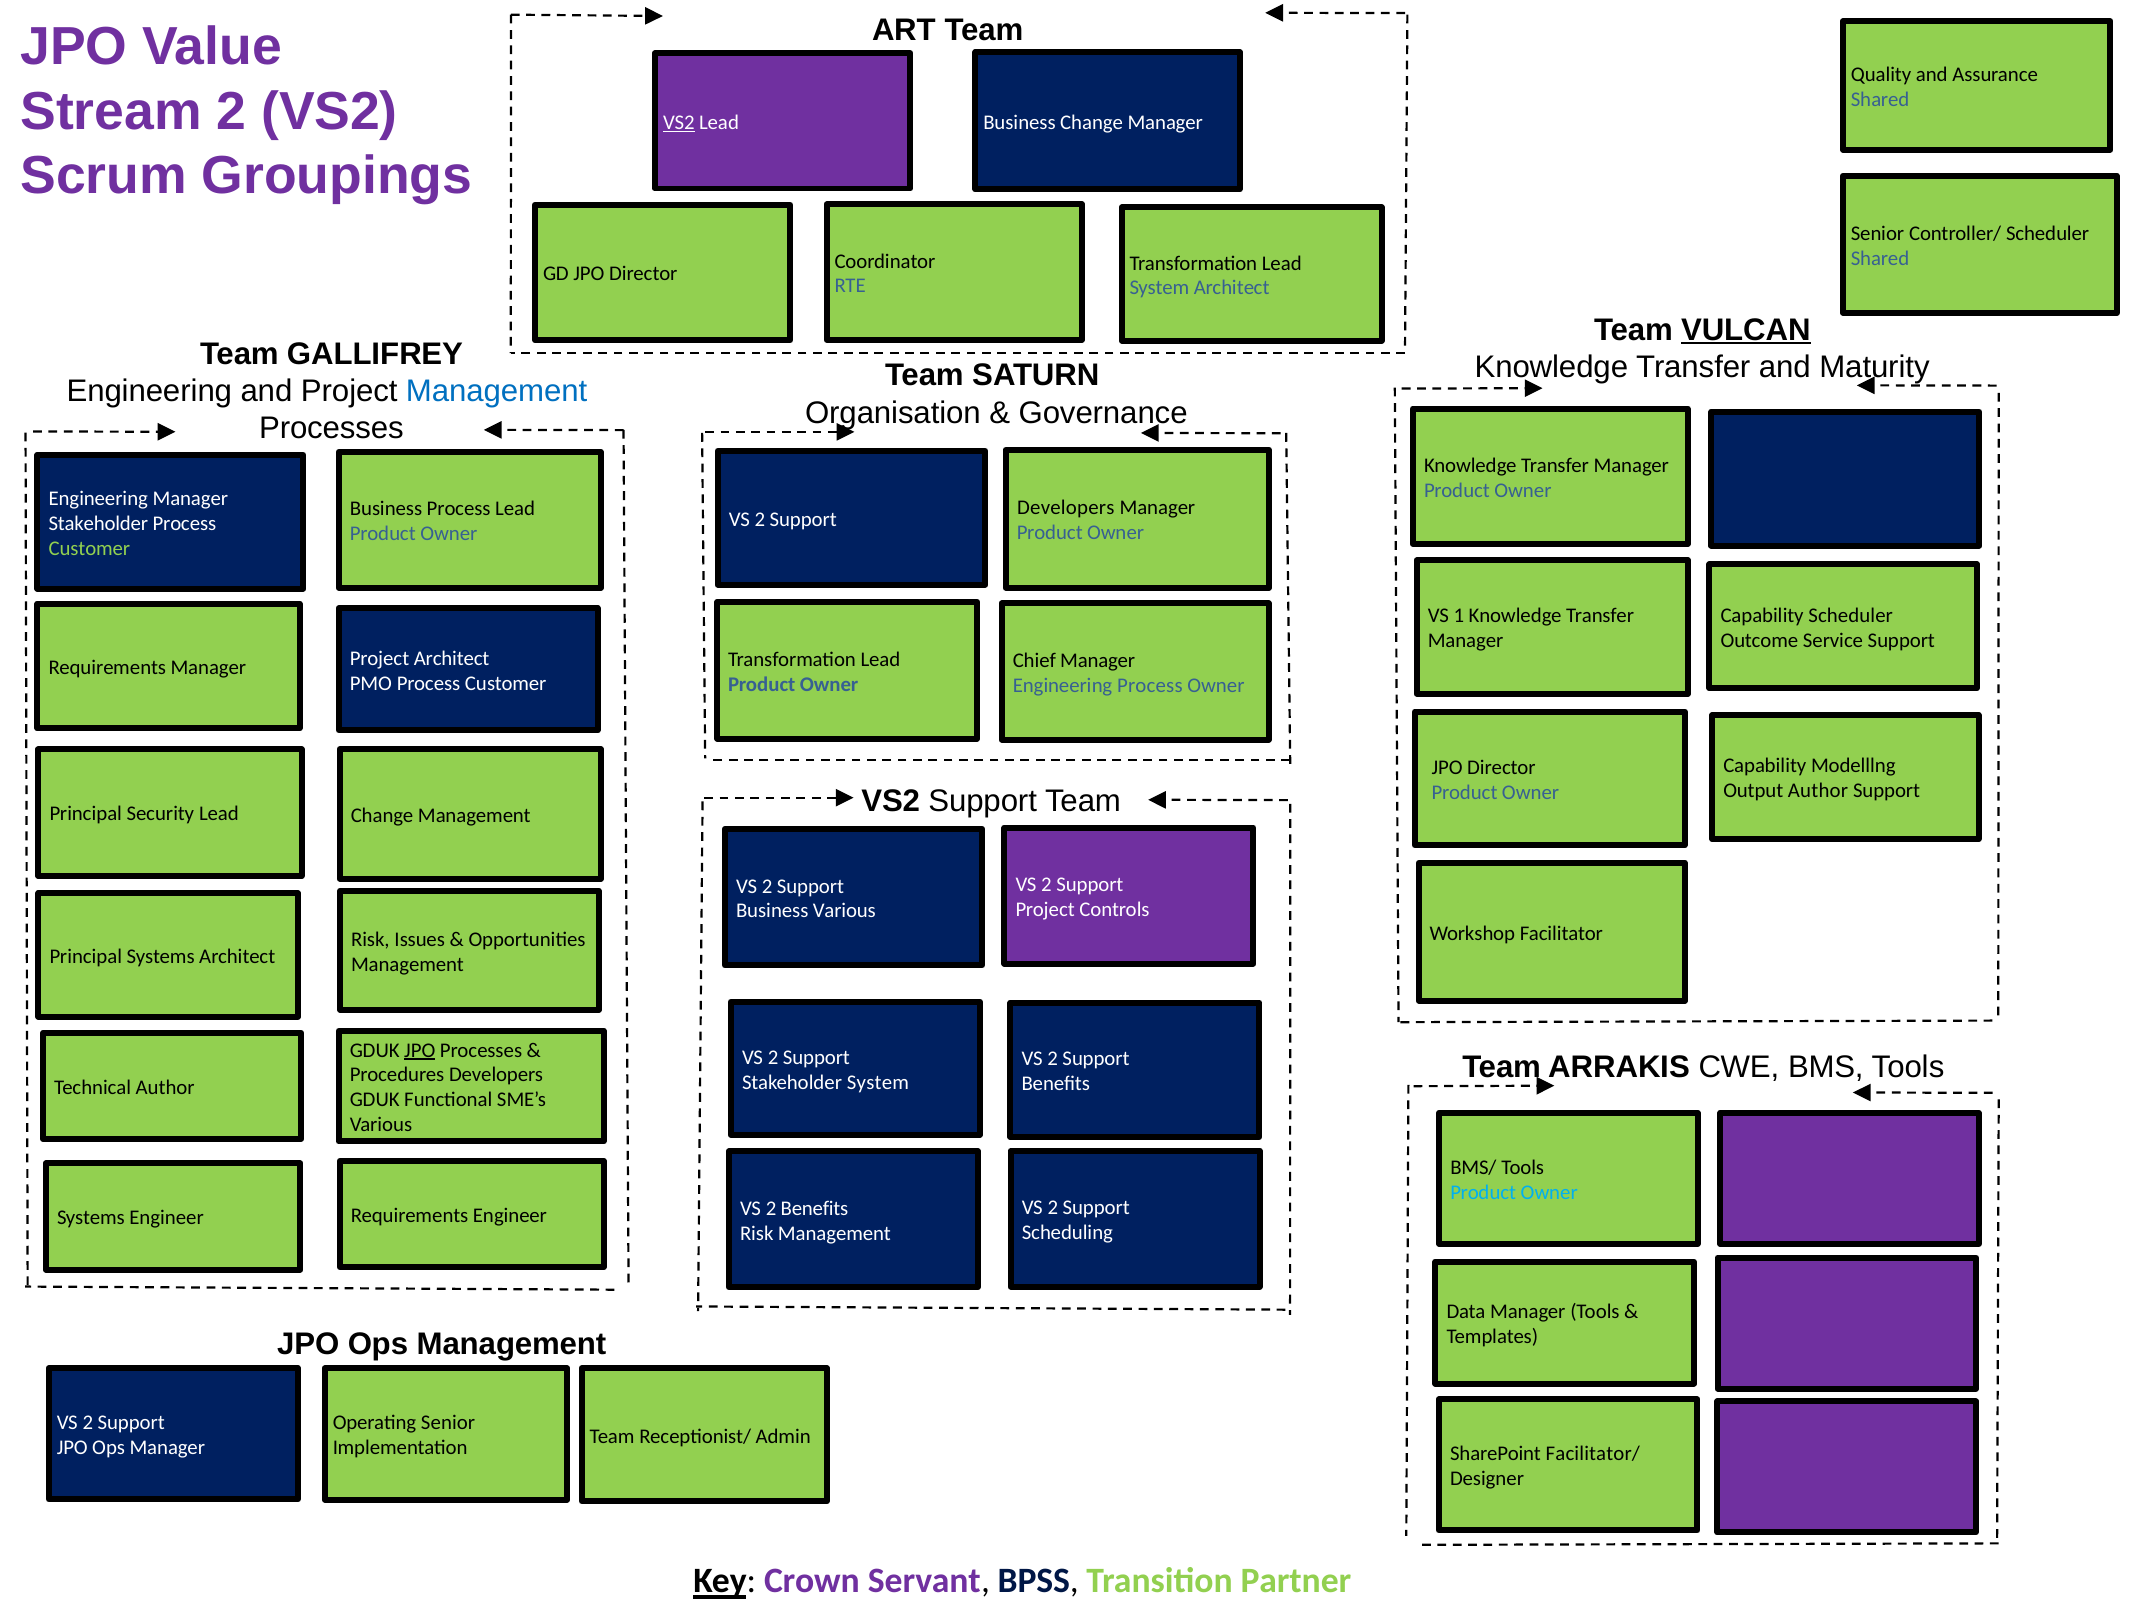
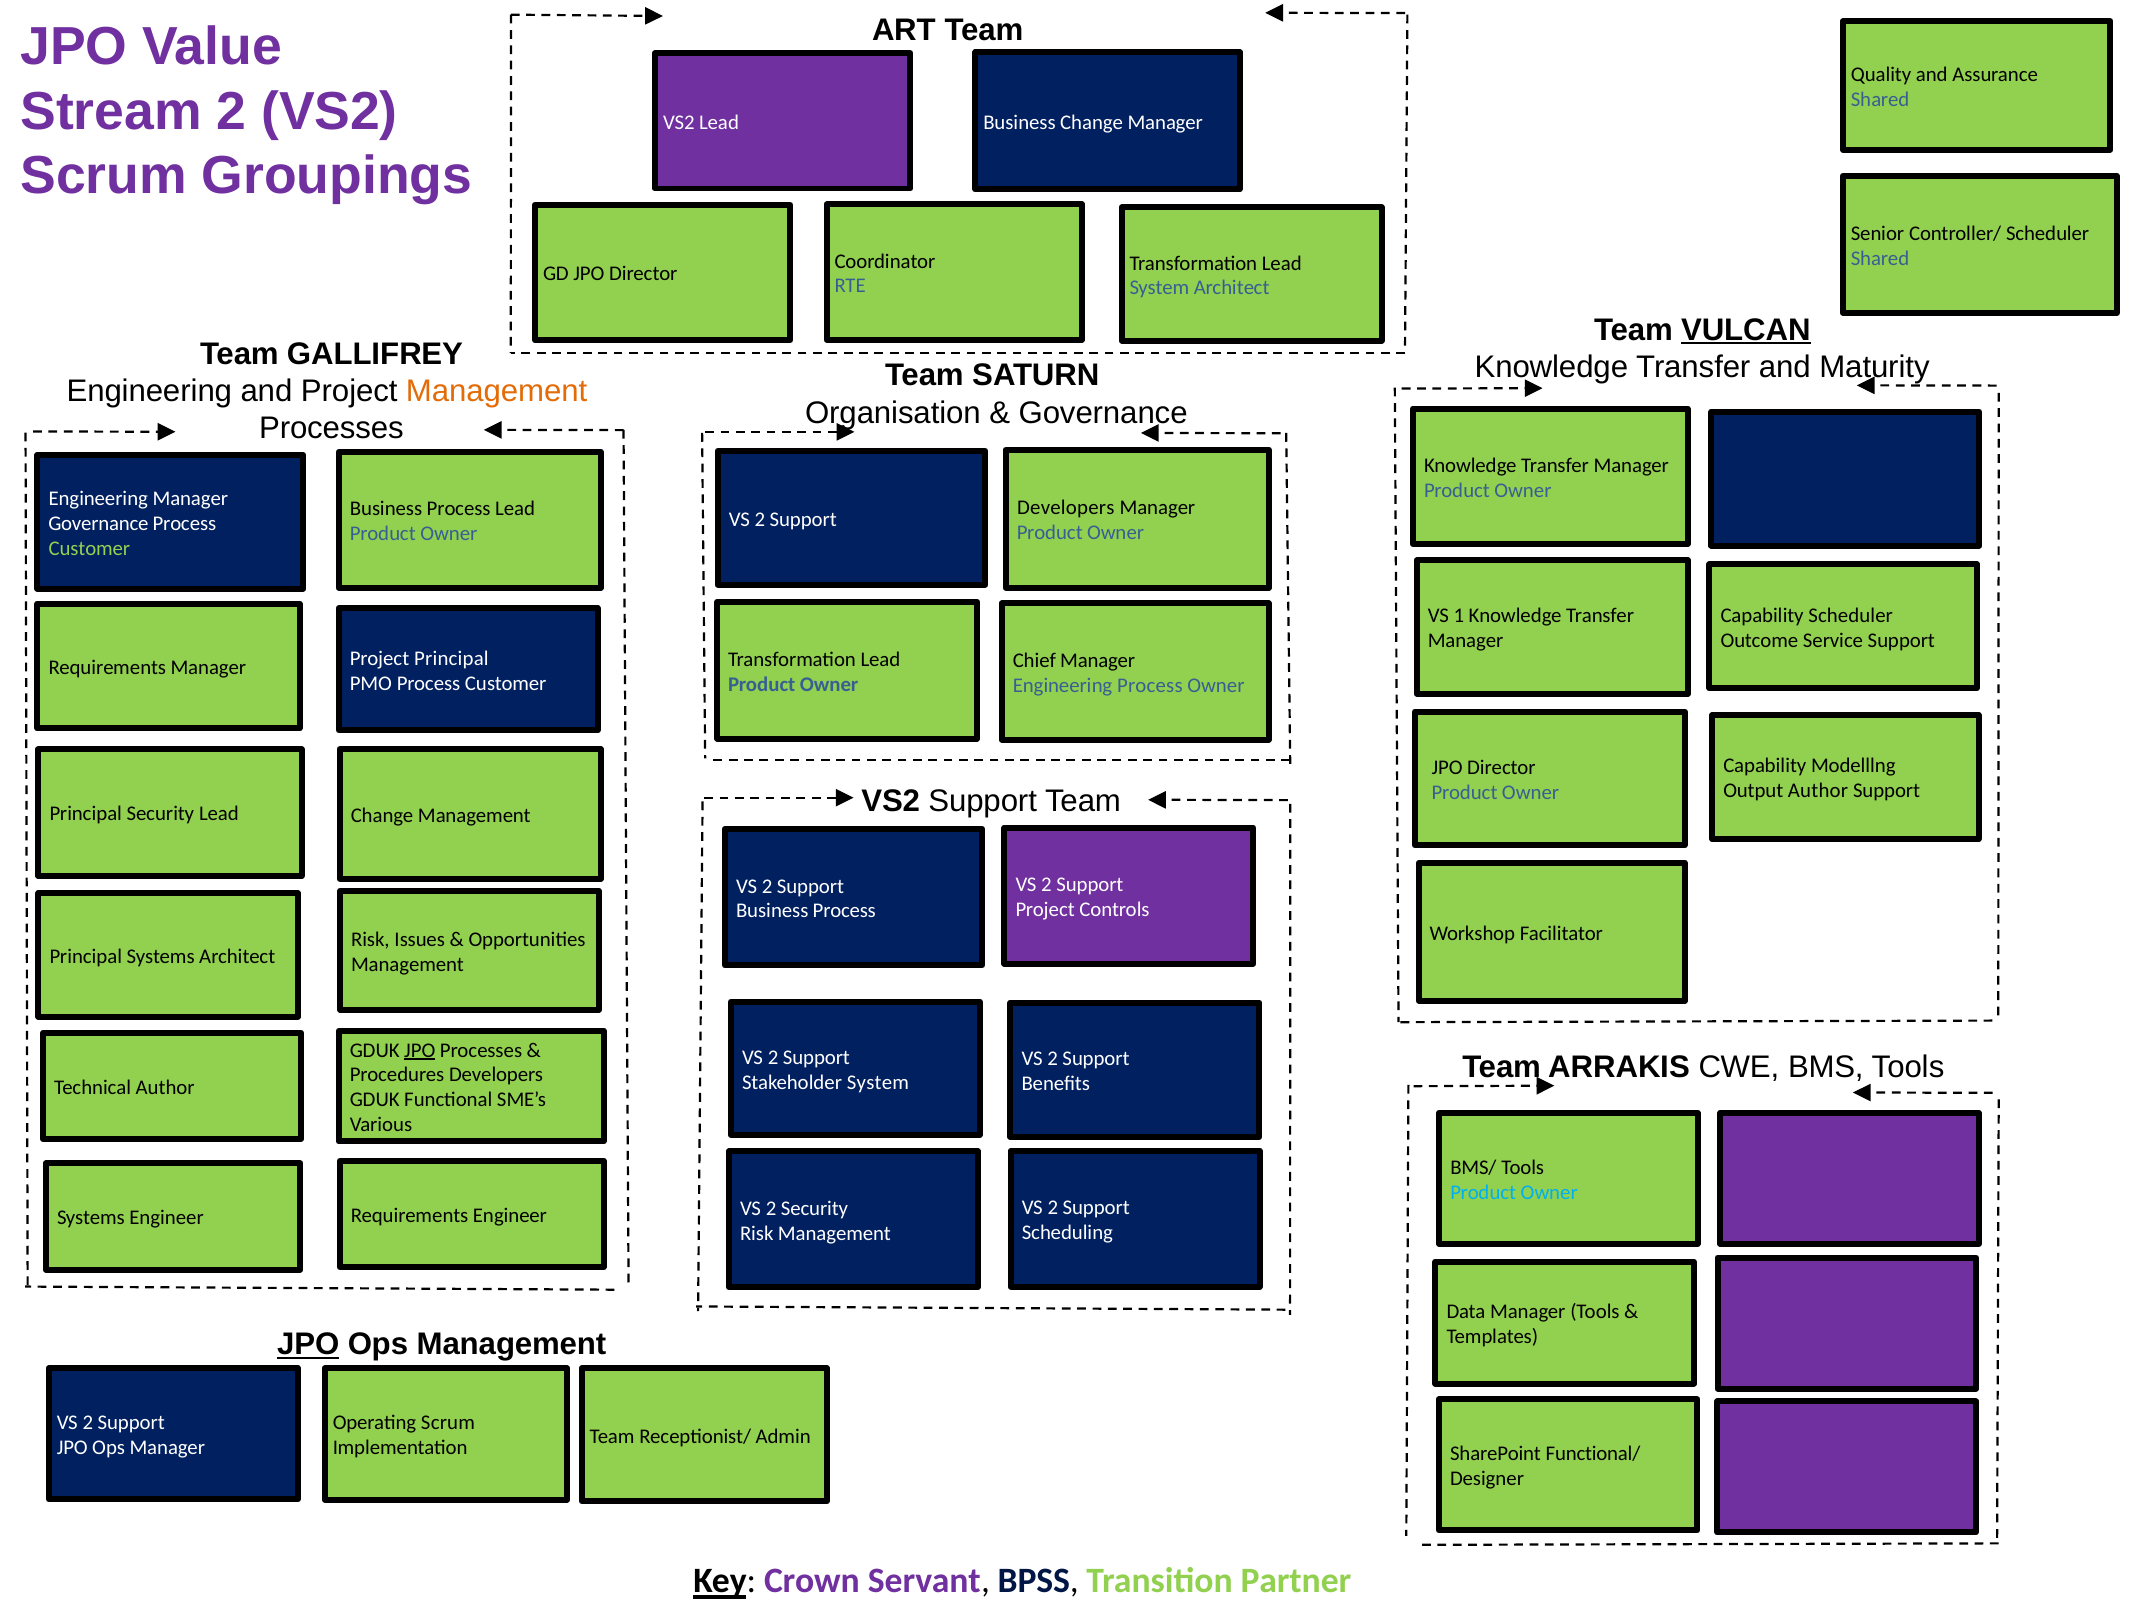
VS2 underline: present -> none (679, 122)
Management colour: blue -> orange (497, 391)
Stakeholder: Stakeholder -> Governance (98, 523)
Project Architect: Architect -> Principal (451, 658)
Various: Various -> Process (844, 911)
2 Benefits: Benefits -> Security (814, 1209)
JPO underline: none -> present (308, 1345)
Operating Senior: Senior -> Scrum (448, 1423)
Facilitator/: Facilitator/ -> Functional/ (1593, 1454)
